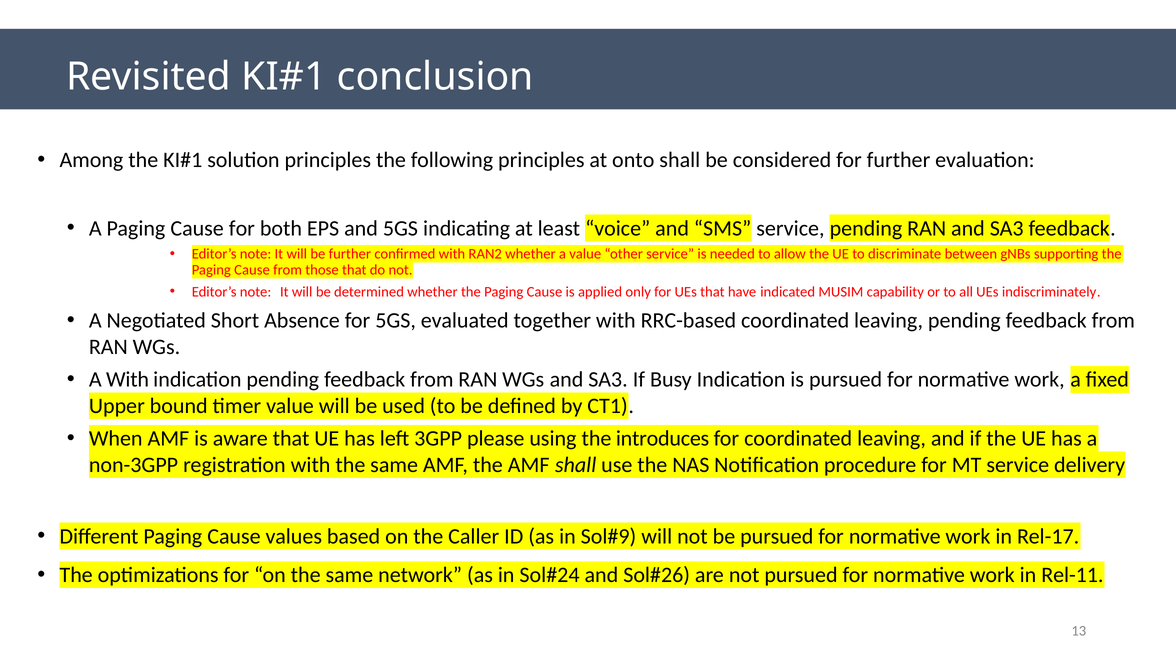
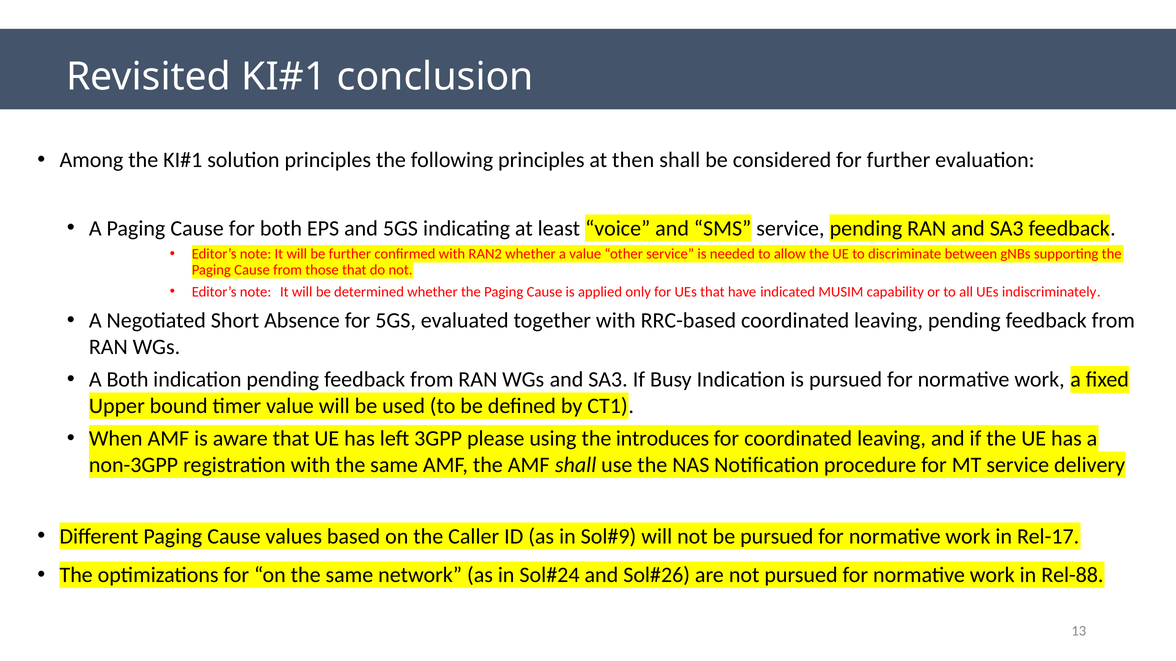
onto: onto -> then (633, 160)
A With: With -> Both (128, 380)
Rel-11: Rel-11 -> Rel-88 (1072, 575)
